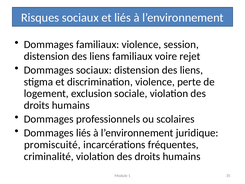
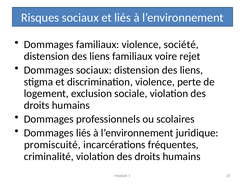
session: session -> société (181, 44)
